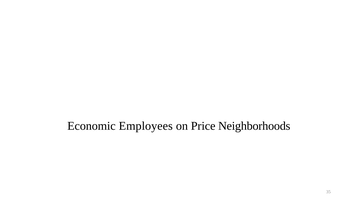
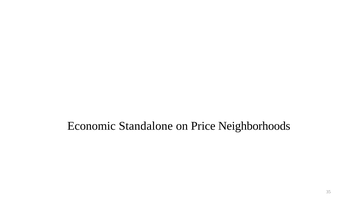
Employees: Employees -> Standalone (146, 126)
